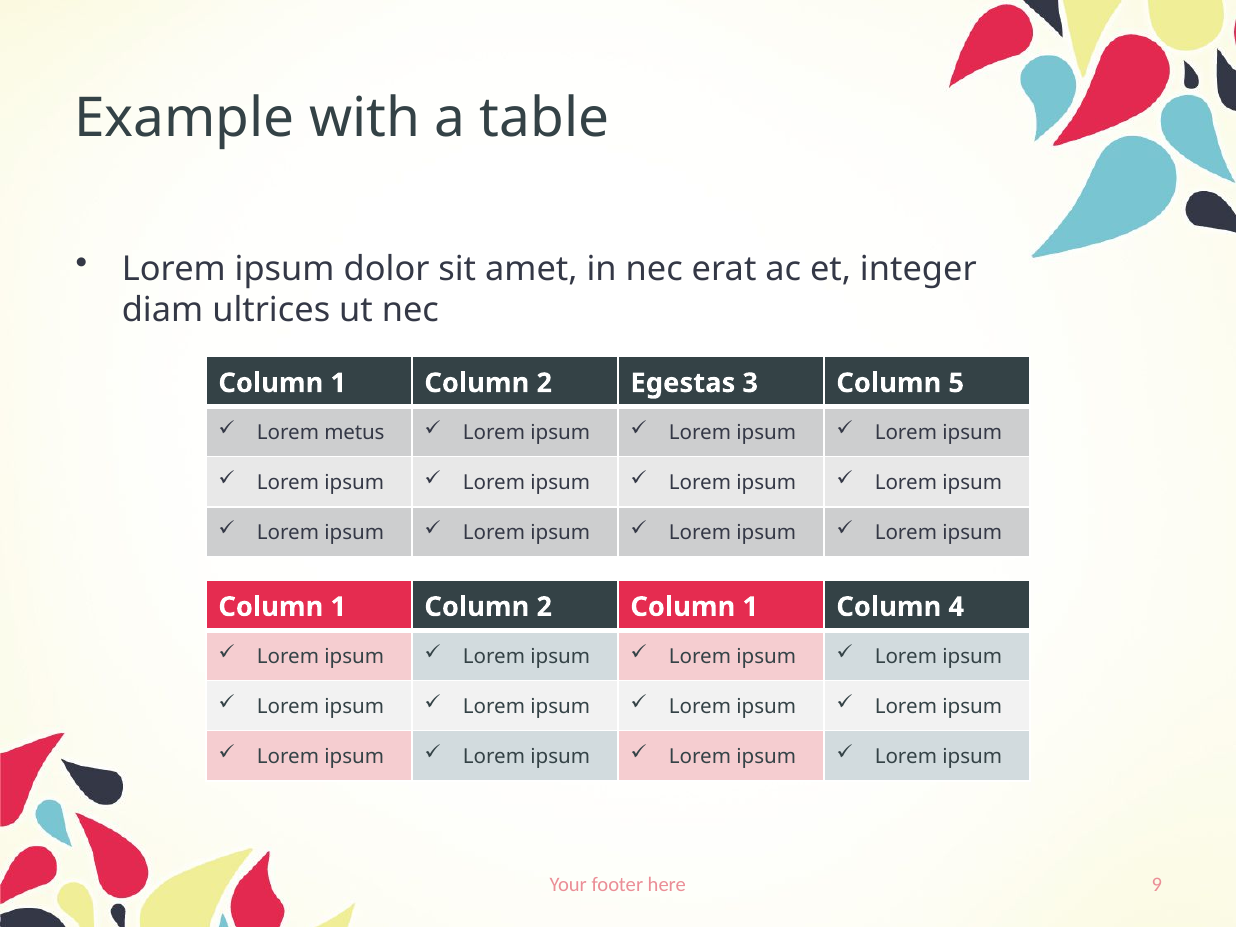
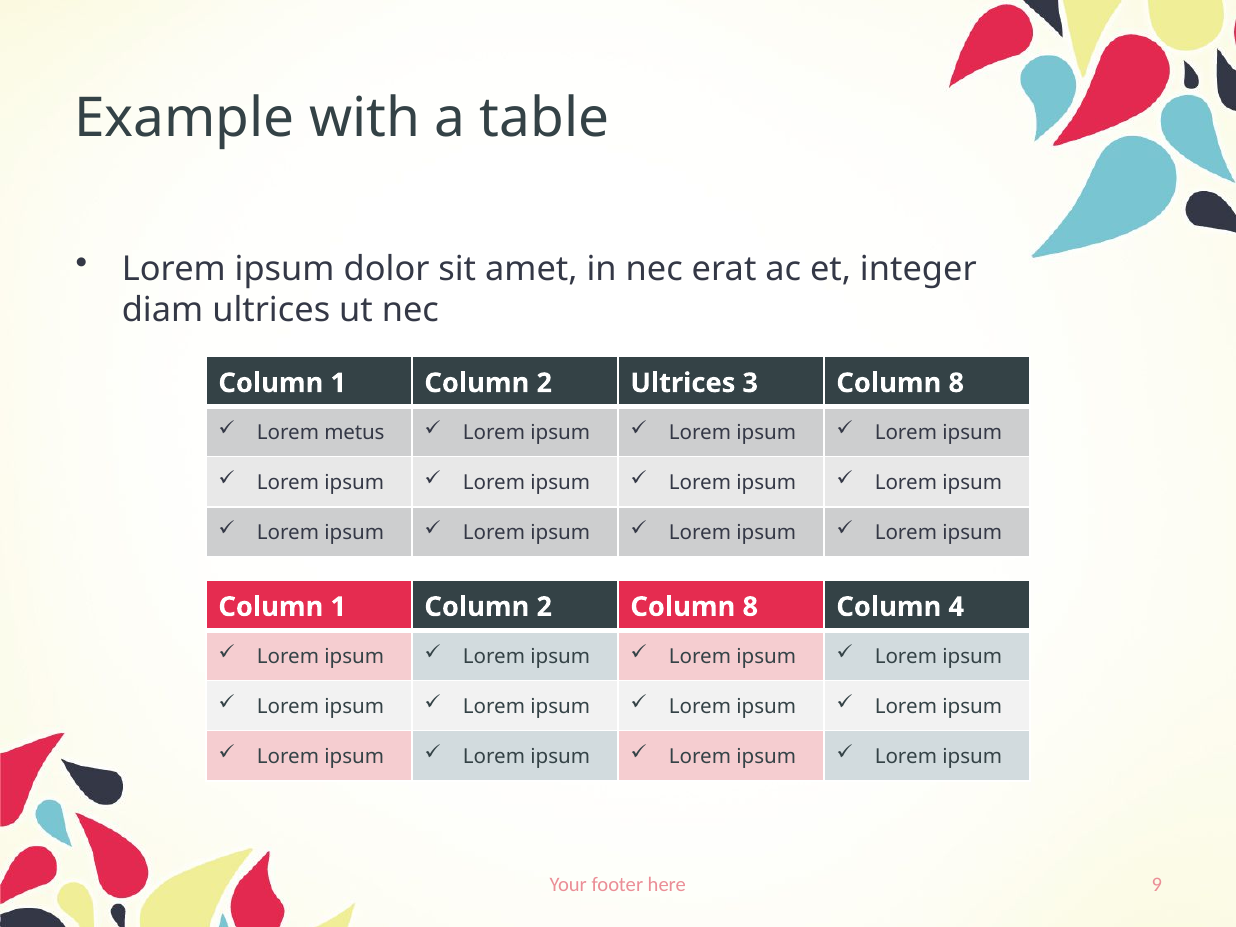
2 Egestas: Egestas -> Ultrices (683, 383)
3 Column 5: 5 -> 8 (956, 383)
2 Column 1: 1 -> 8 (750, 607)
